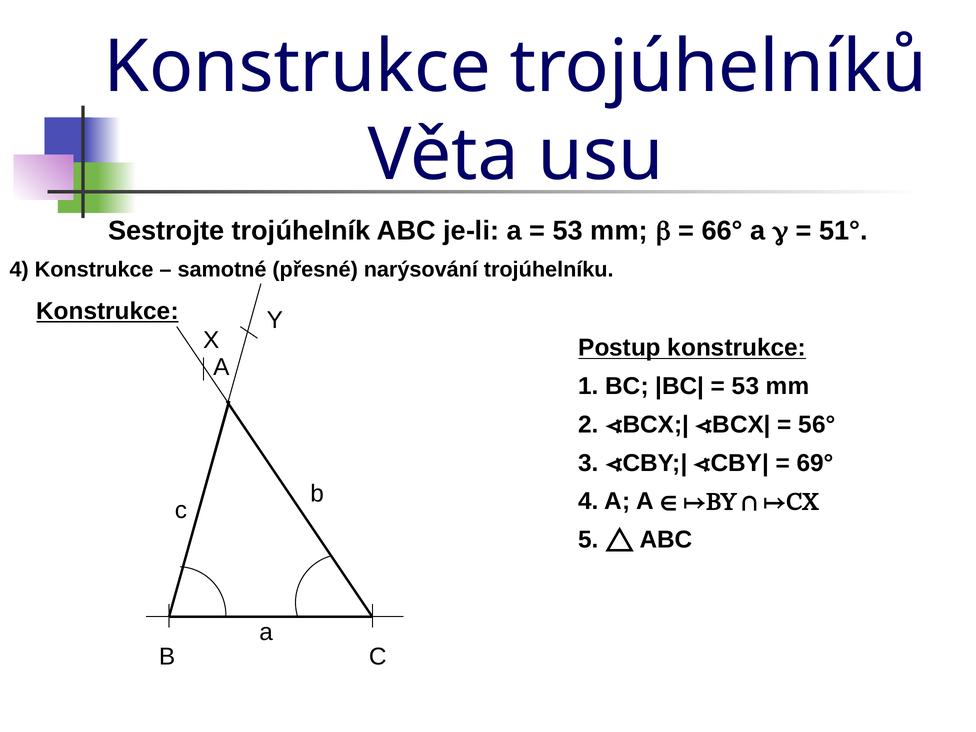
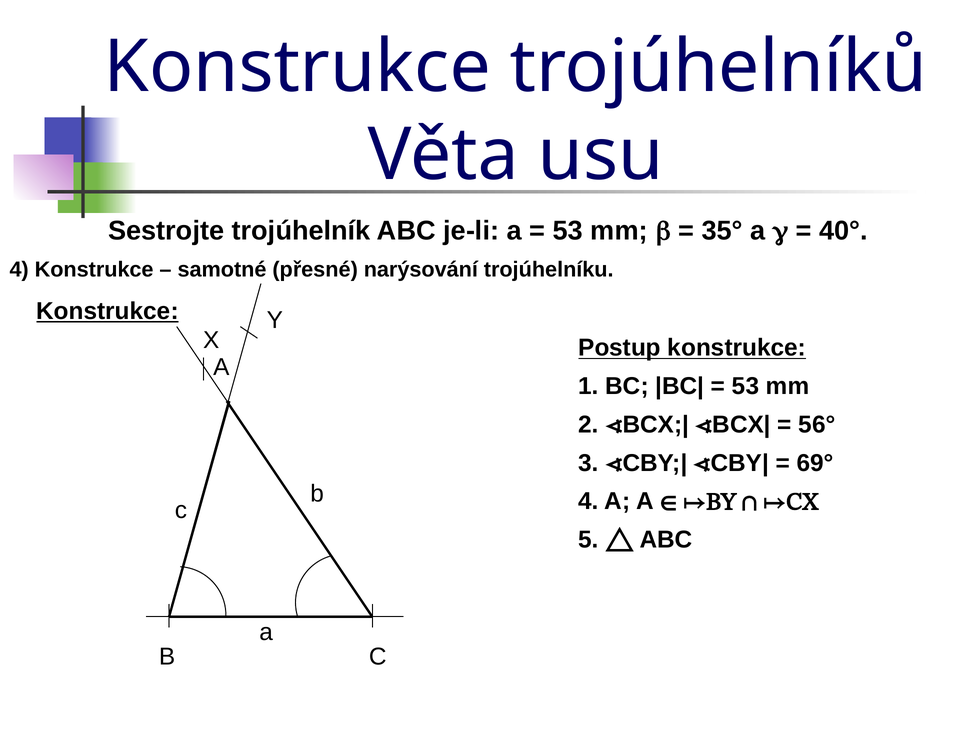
66°: 66° -> 35° (722, 231)
51°: 51° -> 40° (843, 231)
